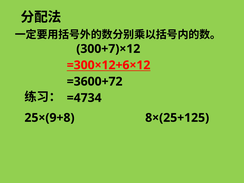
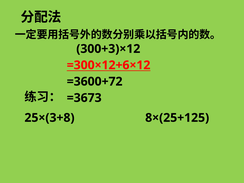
300+7)×12: 300+7)×12 -> 300+3)×12 (108, 49)
=4734: =4734 -> =3673 (84, 98)
25×(9+8: 25×(9+8 -> 25×(3+8 (49, 118)
